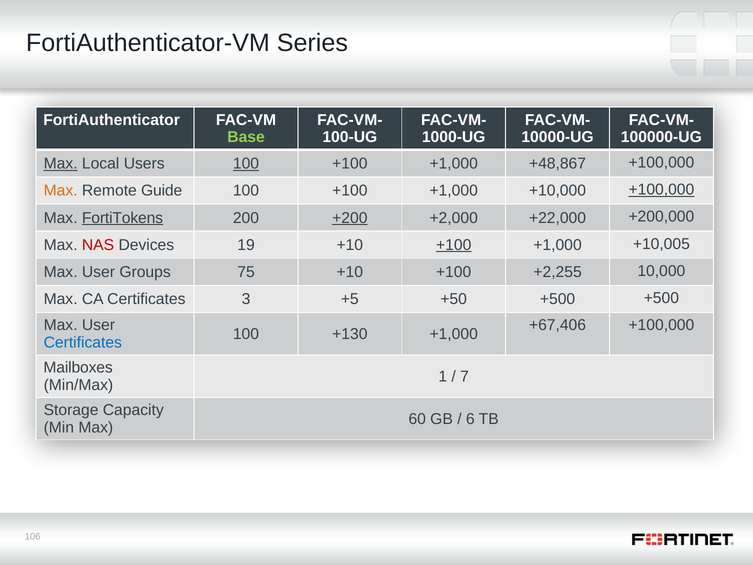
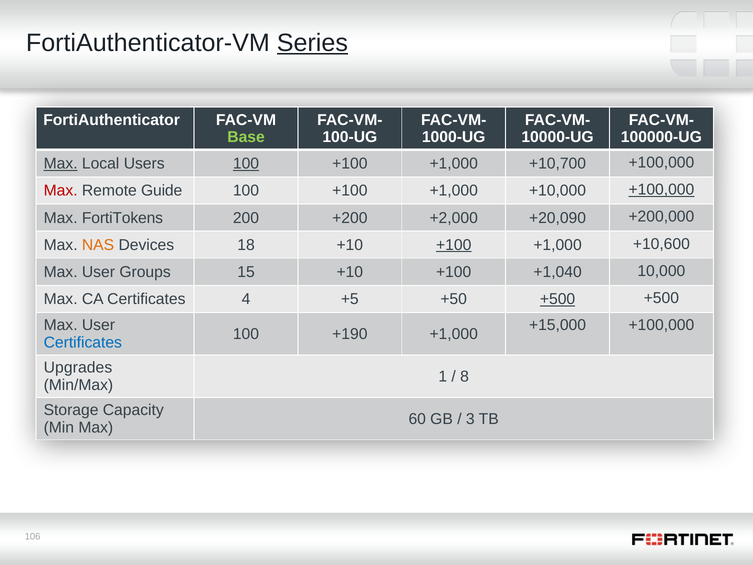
Series underline: none -> present (312, 43)
+48,867: +48,867 -> +10,700 (558, 164)
Max colour: orange -> red (61, 191)
FortiTokens underline: present -> none (122, 218)
+200 underline: present -> none (350, 218)
+22,000: +22,000 -> +20,090 (558, 218)
NAS colour: red -> orange (98, 245)
19: 19 -> 18 (246, 245)
+10,005: +10,005 -> +10,600 (661, 244)
75: 75 -> 15 (246, 272)
+2,255: +2,255 -> +1,040 (558, 272)
3: 3 -> 4 (246, 299)
+500 underline: none -> present (558, 299)
+67,406: +67,406 -> +15,000 (558, 325)
+130: +130 -> +190 (350, 334)
Mailboxes: Mailboxes -> Upgrades (78, 368)
7: 7 -> 8 (464, 376)
6: 6 -> 3 (470, 419)
